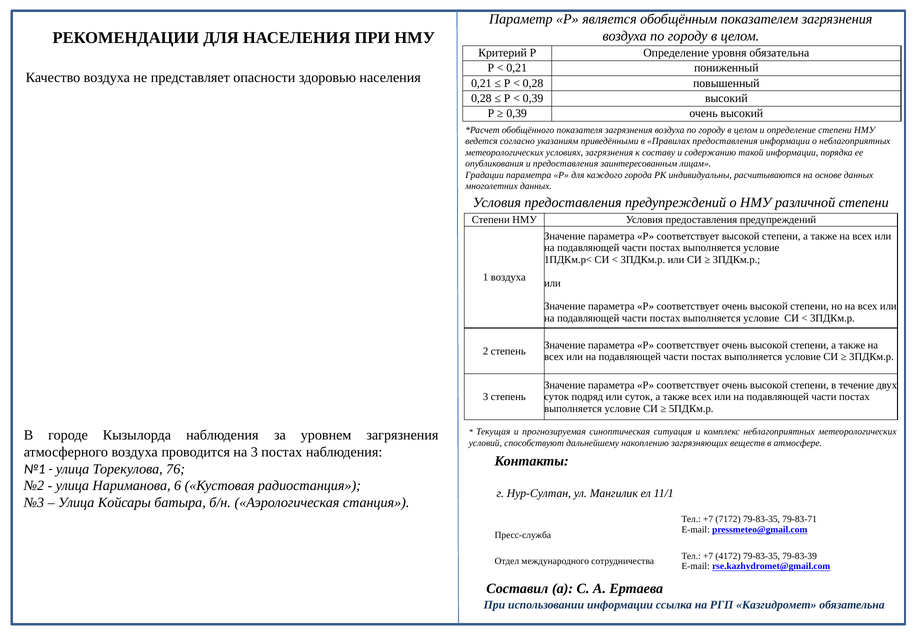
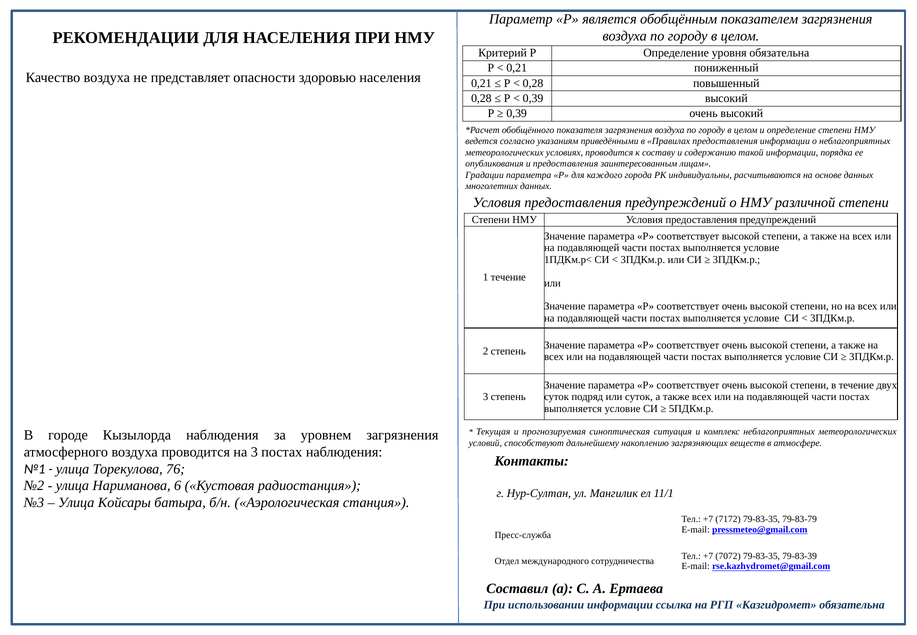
условиях загрязнения: загрязнения -> проводится (609, 153)
1 воздуха: воздуха -> течение (508, 277)
79-83-71: 79-83-71 -> 79-83-79 (800, 519)
4172: 4172 -> 7072 (728, 556)
